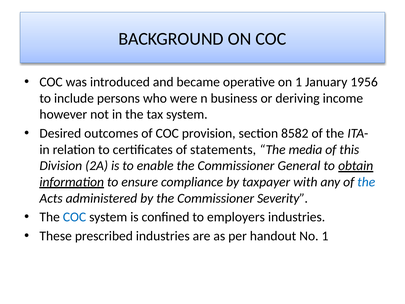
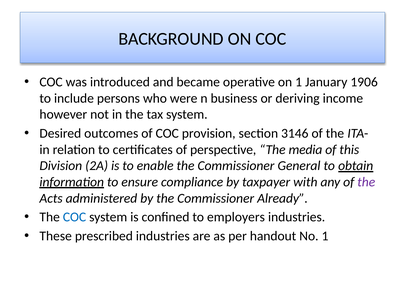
1956: 1956 -> 1906 (364, 82)
8582: 8582 -> 3146 (295, 133)
statements: statements -> perspective (223, 149)
the colour: blue -> purple (366, 182)
Severity: Severity -> Already (283, 198)
